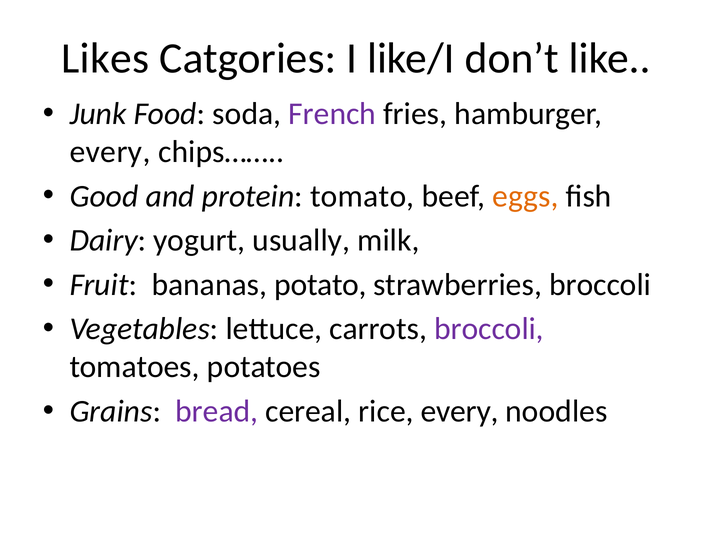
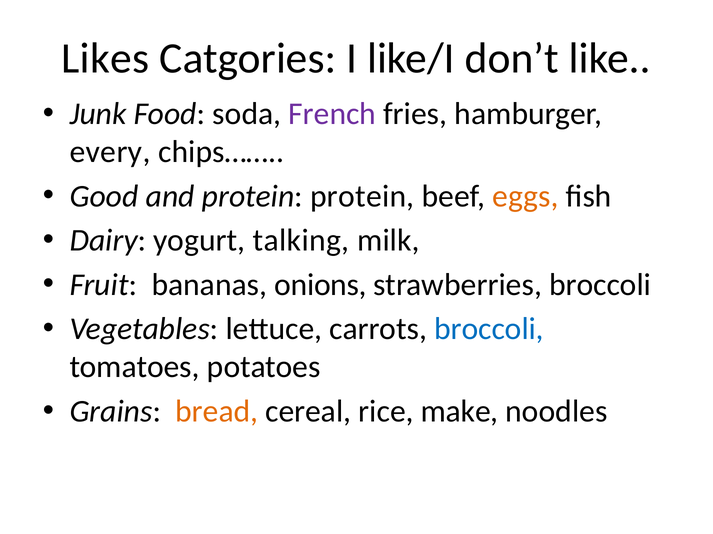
protein tomato: tomato -> protein (362, 196)
usually: usually -> talking (301, 241)
potato: potato -> onions (321, 285)
broccoli colour: purple -> blue (489, 329)
bread colour: purple -> orange (217, 412)
rice every: every -> make (460, 412)
